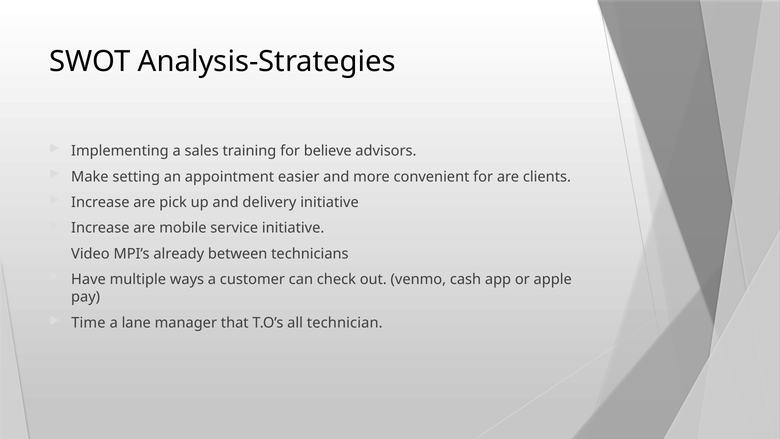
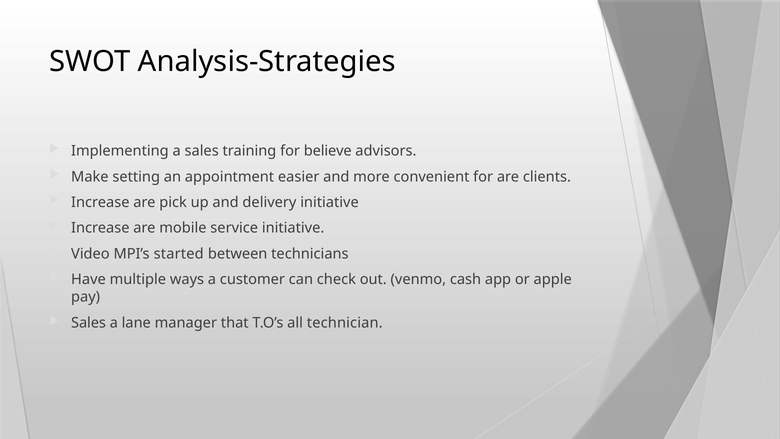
already: already -> started (179, 254)
Time: Time -> Sales (89, 323)
